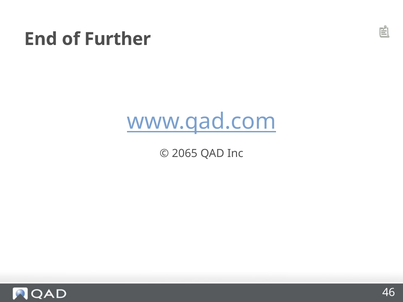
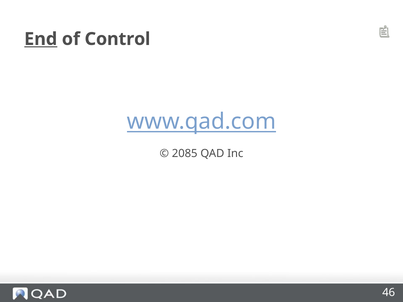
End underline: none -> present (41, 39)
Further: Further -> Control (118, 39)
2065: 2065 -> 2085 (185, 154)
